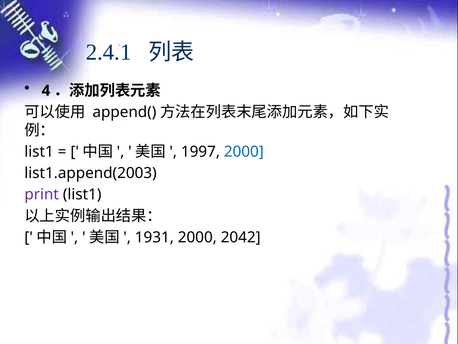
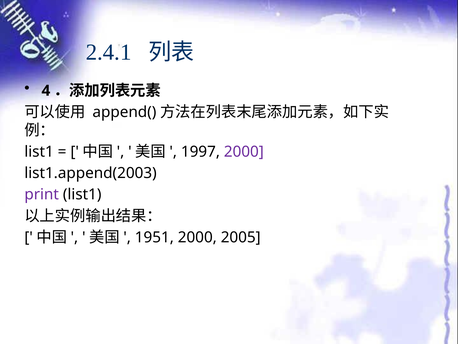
2000 colour: blue -> purple (244, 152)
1931: 1931 -> 1951 (154, 237)
2042: 2042 -> 2005 (241, 237)
